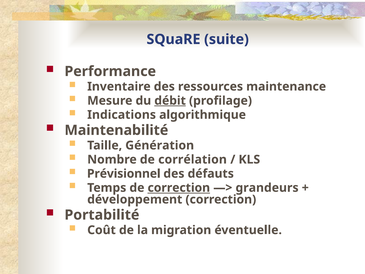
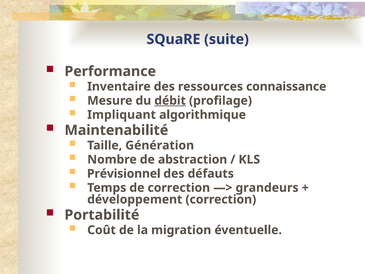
maintenance: maintenance -> connaissance (286, 86)
Indications: Indications -> Impliquant (122, 115)
corrélation: corrélation -> abstraction (193, 159)
correction underline: present -> none (179, 188)
